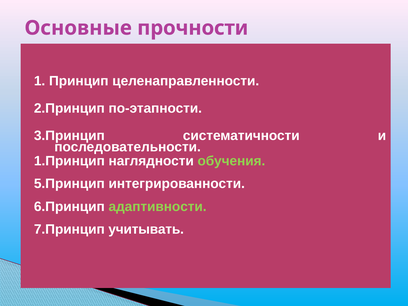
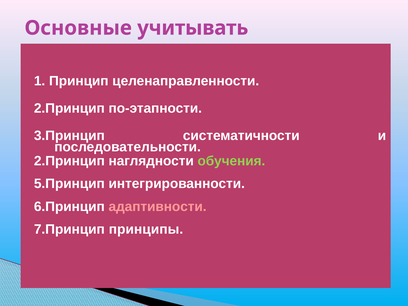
прочности: прочности -> учитывать (193, 28)
1.Принцип: 1.Принцип -> 2.Принцип (69, 161)
адаптивности colour: light green -> pink (158, 207)
учитывать: учитывать -> принципы (146, 229)
